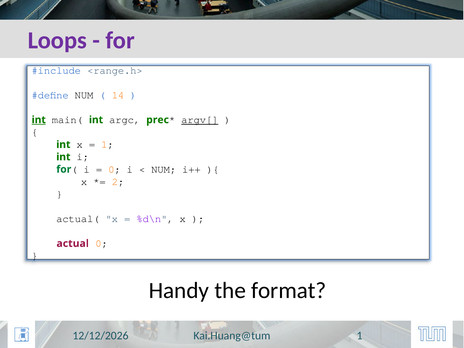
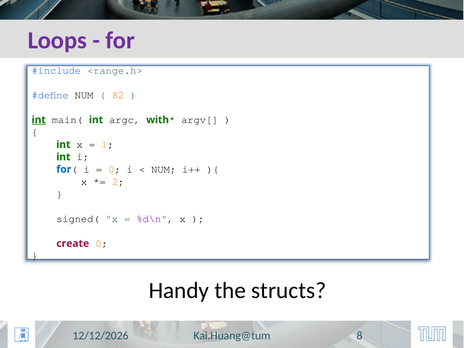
14: 14 -> 82 (118, 95)
prec: prec -> with (158, 120)
argv[ underline: present -> none (200, 120)
for colour: green -> blue (64, 169)
actual(: actual( -> signed( (78, 219)
actual: actual -> create (73, 243)
format: format -> structs (289, 290)
Kai.Huang@tum 1: 1 -> 8 (360, 336)
